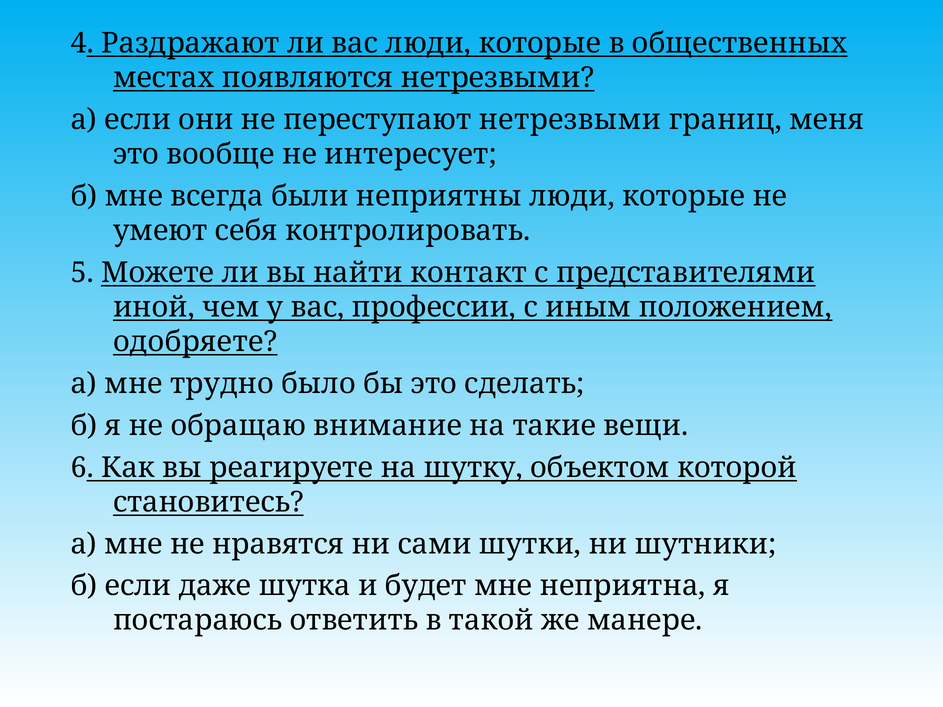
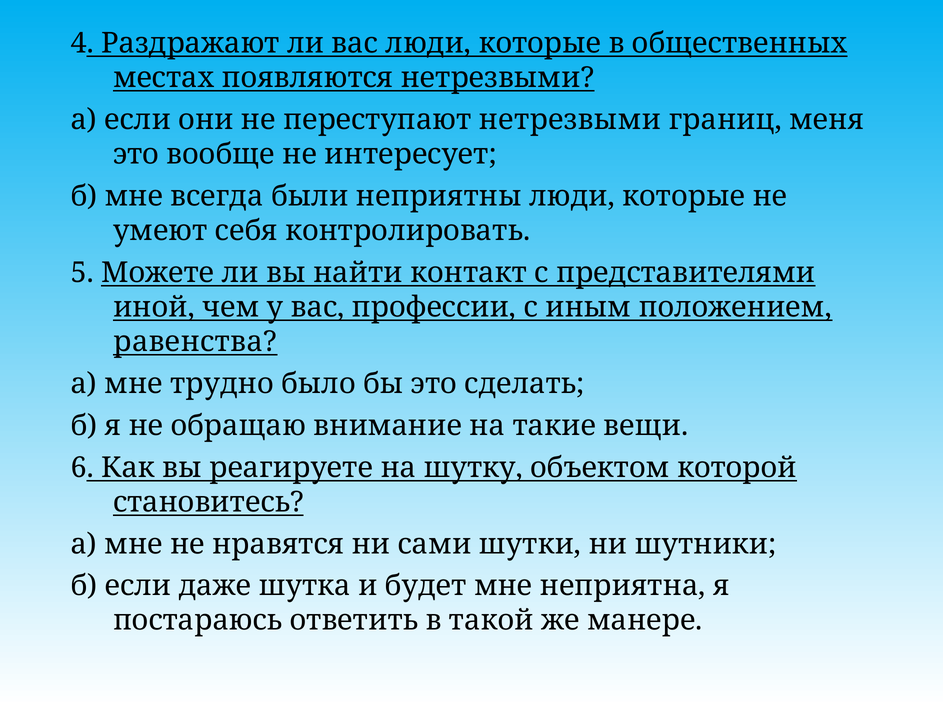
одобряете: одобряете -> равенства (195, 342)
